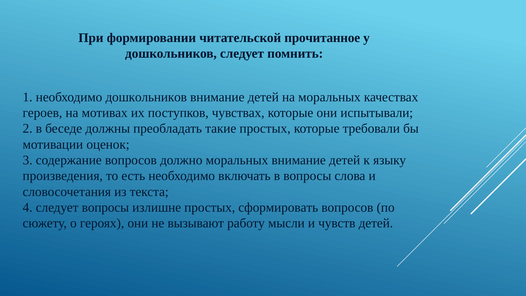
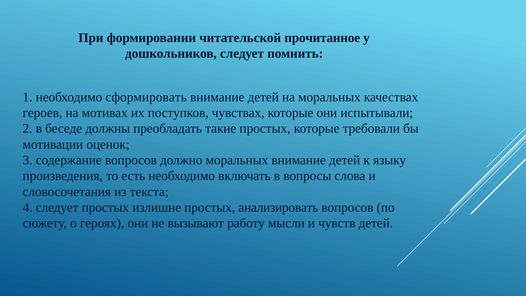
необходимо дошкольников: дошкольников -> сформировать (146, 97)
следует вопросы: вопросы -> простых (105, 207)
сформировать: сформировать -> анализировать (278, 207)
